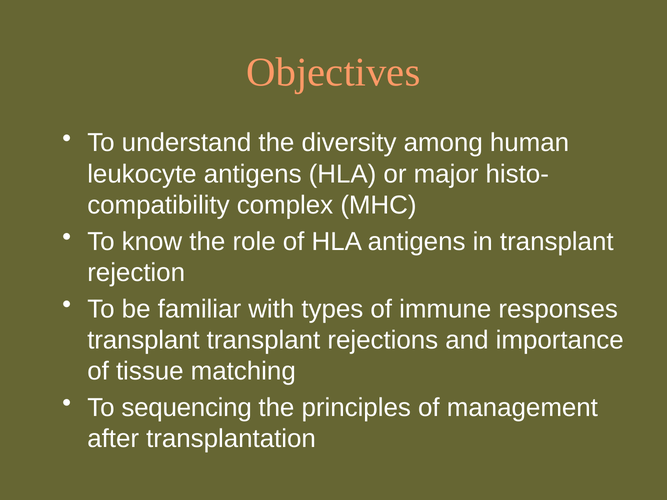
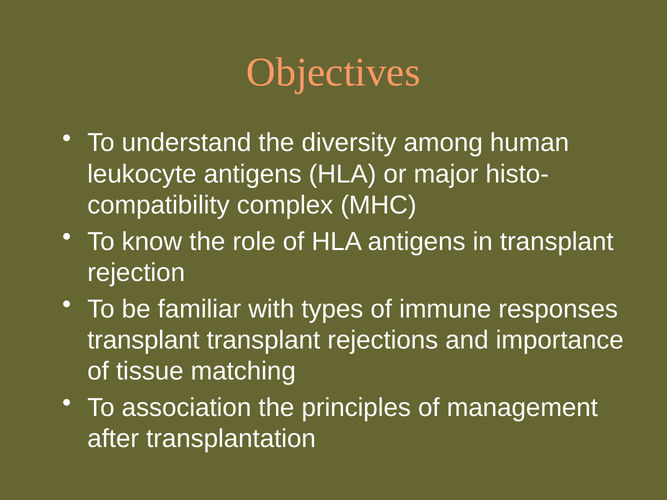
sequencing: sequencing -> association (187, 408)
